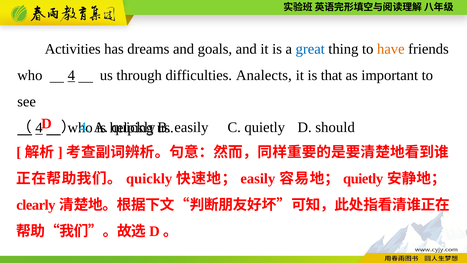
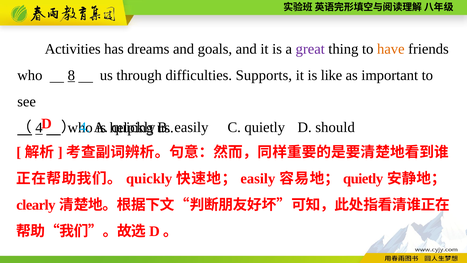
great colour: blue -> purple (310, 49)
who 4: 4 -> 8 (71, 75)
Analects: Analects -> Supports (264, 75)
that: that -> like (331, 75)
